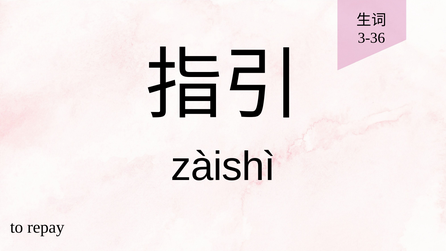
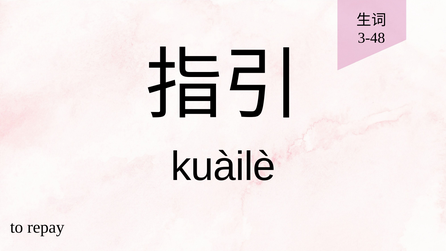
3-36: 3-36 -> 3-48 (371, 38)
zàishì: zàishì -> kuàilè (223, 167)
